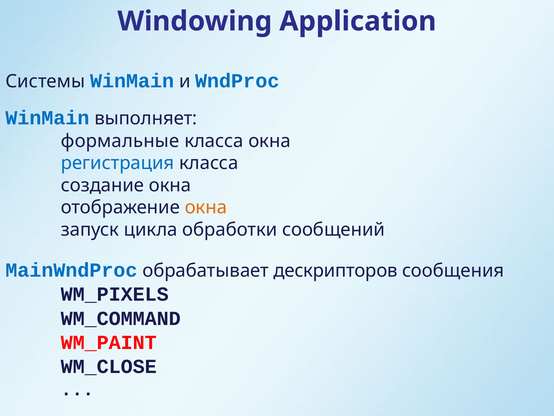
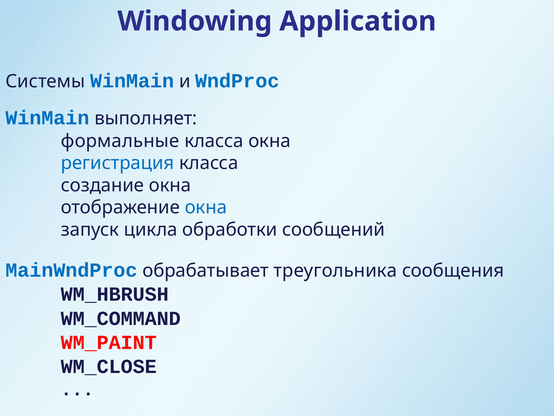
окна colour: orange -> blue (206, 207)
деcкрипторов: деcкрипторов -> треугольника (335, 271)
WM_PIXELS: WM_PIXELS -> WM_HBRUSH (115, 294)
